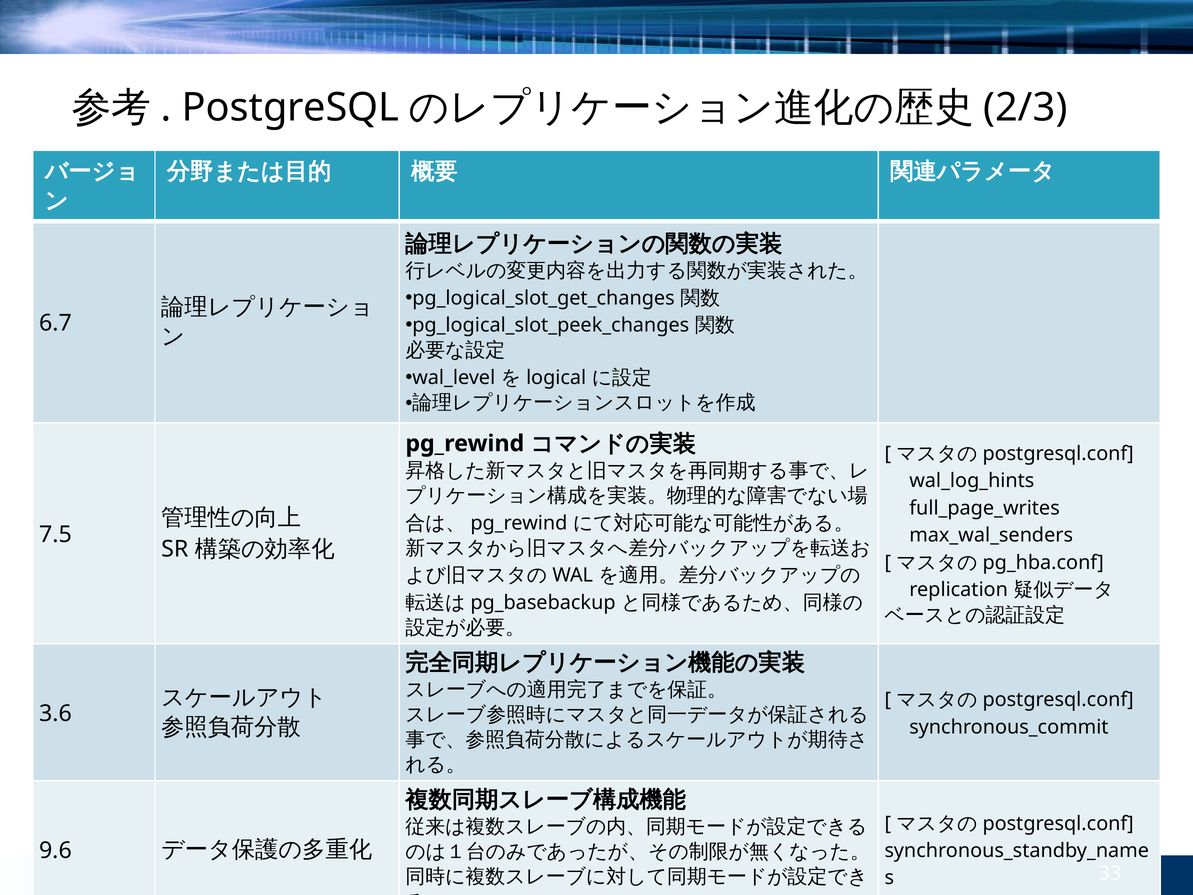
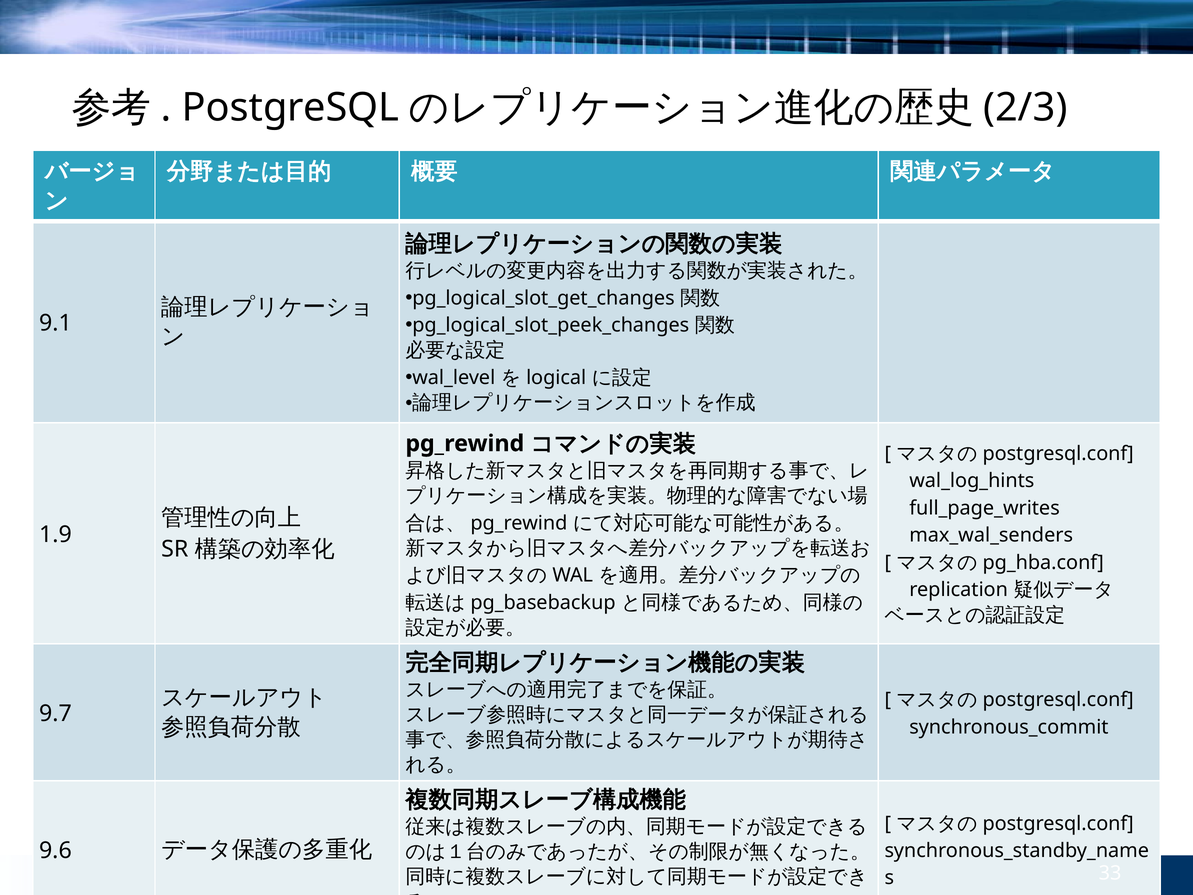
6.7: 6.7 -> 9.1 (55, 323)
7.5: 7.5 -> 1.9 (55, 534)
3.6: 3.6 -> 9.7 (55, 714)
